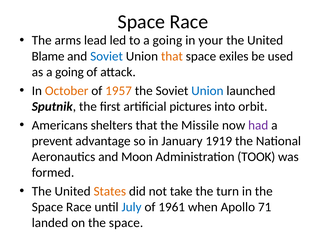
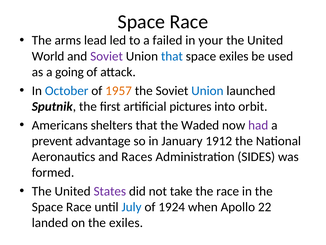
to a going: going -> failed (167, 40)
Blame: Blame -> World (48, 56)
Soviet colour: blue -> purple (107, 56)
that colour: orange -> blue (172, 56)
October colour: orange -> blue (67, 90)
Missile: Missile -> Waded (200, 125)
1919: 1919 -> 1912 (219, 141)
Moon: Moon -> Races (137, 156)
TOOK: TOOK -> SIDES (256, 156)
States colour: orange -> purple (110, 191)
the turn: turn -> race (228, 191)
1961: 1961 -> 1924 (172, 207)
71: 71 -> 22 (265, 207)
on the space: space -> exiles (126, 222)
